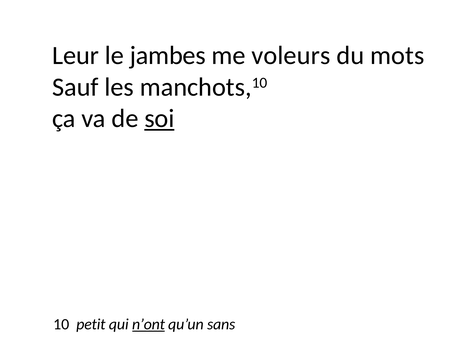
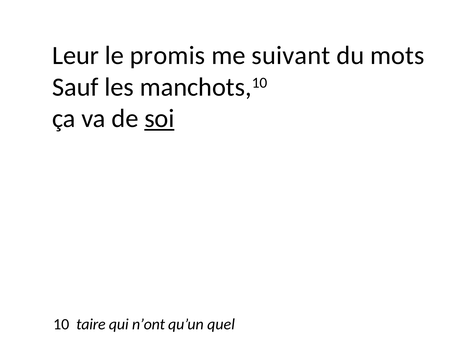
jambes: jambes -> promis (168, 56)
voleurs: voleurs -> suivant (291, 56)
petit: petit -> taire (91, 325)
n’ont underline: present -> none (148, 325)
sans: sans -> quel (221, 325)
